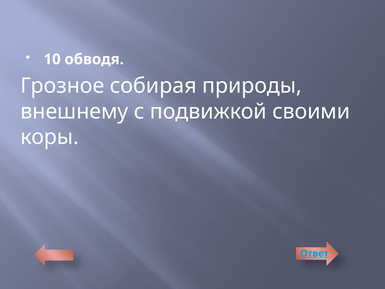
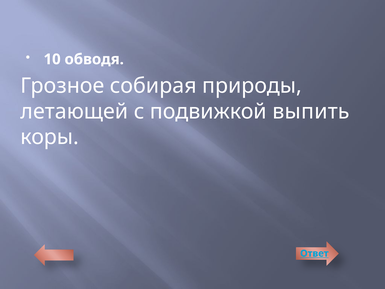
внешнему: внешнему -> летающей (74, 111)
своими: своими -> выпить (311, 111)
